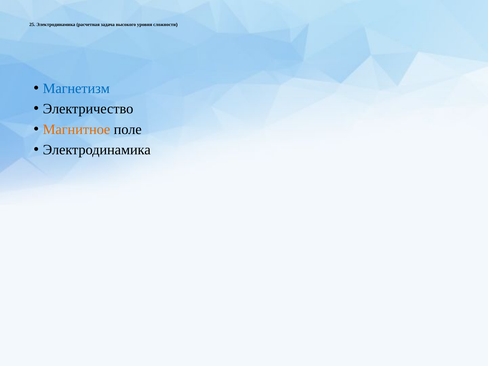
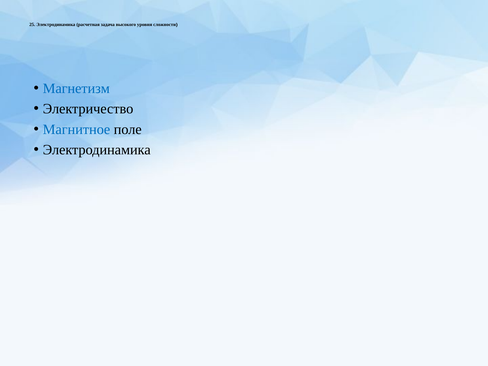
Магнитное colour: orange -> blue (77, 129)
